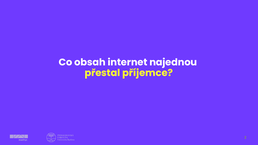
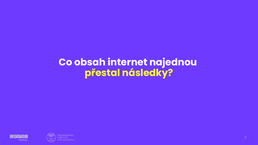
příjemce: příjemce -> následky (148, 73)
